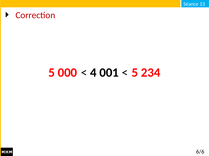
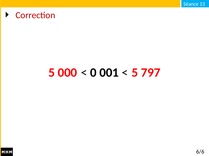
4: 4 -> 0 (93, 73)
234: 234 -> 797 (151, 73)
